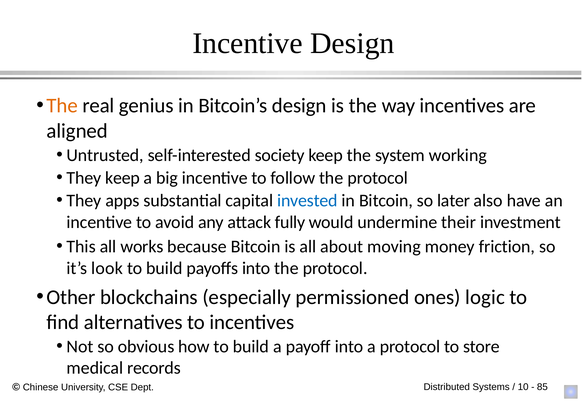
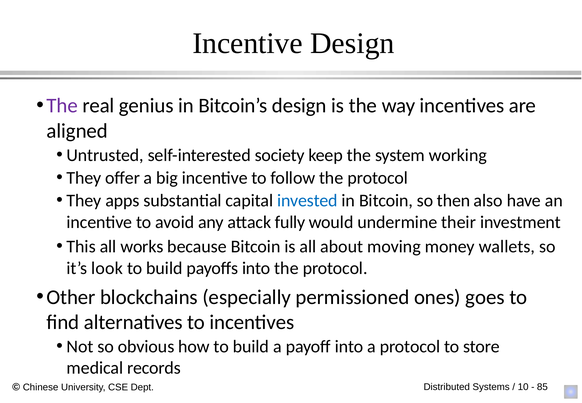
The colour: orange -> purple (62, 106)
They keep: keep -> offer (123, 178)
later: later -> then (454, 201)
friction: friction -> wallets (507, 247)
logic: logic -> goes (485, 297)
